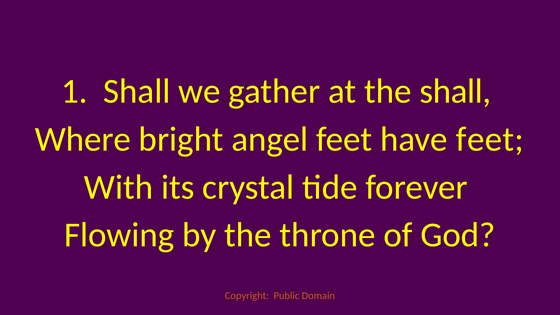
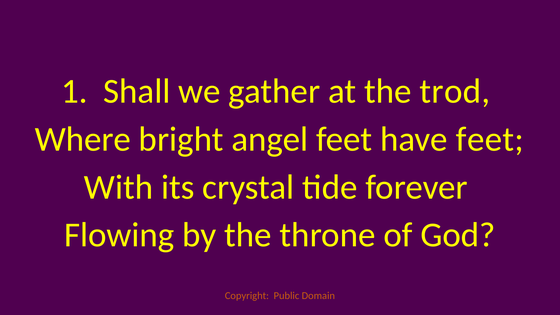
the shall: shall -> trod (455, 91)
